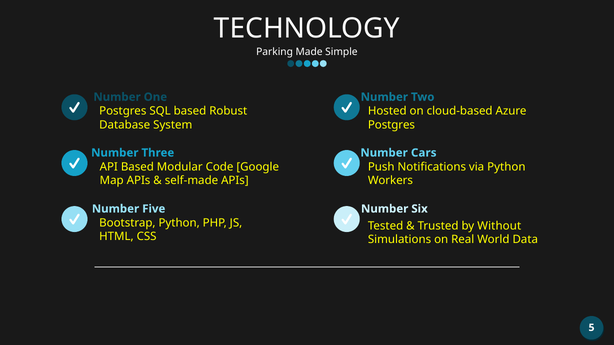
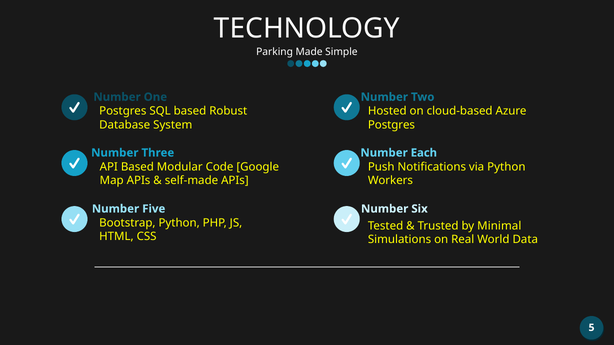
Cars: Cars -> Each (424, 153)
Without: Without -> Minimal (499, 226)
